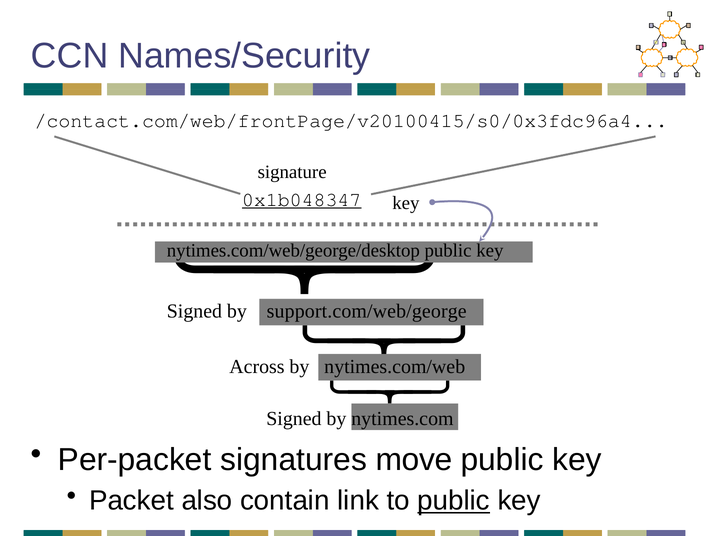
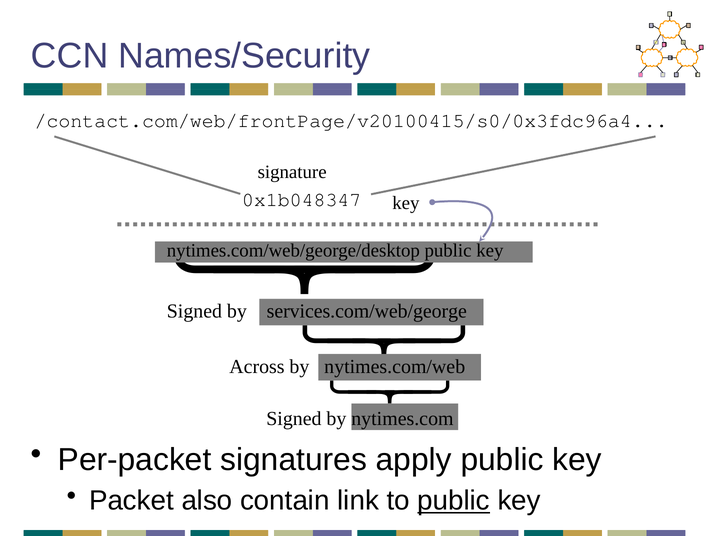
0x1b048347 underline: present -> none (302, 200)
support.com/web/george: support.com/web/george -> services.com/web/george (367, 311)
move: move -> apply (414, 460)
